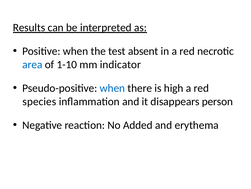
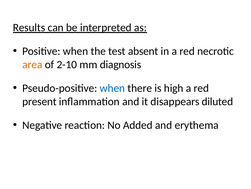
area colour: blue -> orange (32, 64)
1-10: 1-10 -> 2-10 (67, 64)
indicator: indicator -> diagnosis (121, 64)
species: species -> present (39, 101)
person: person -> diluted (217, 101)
